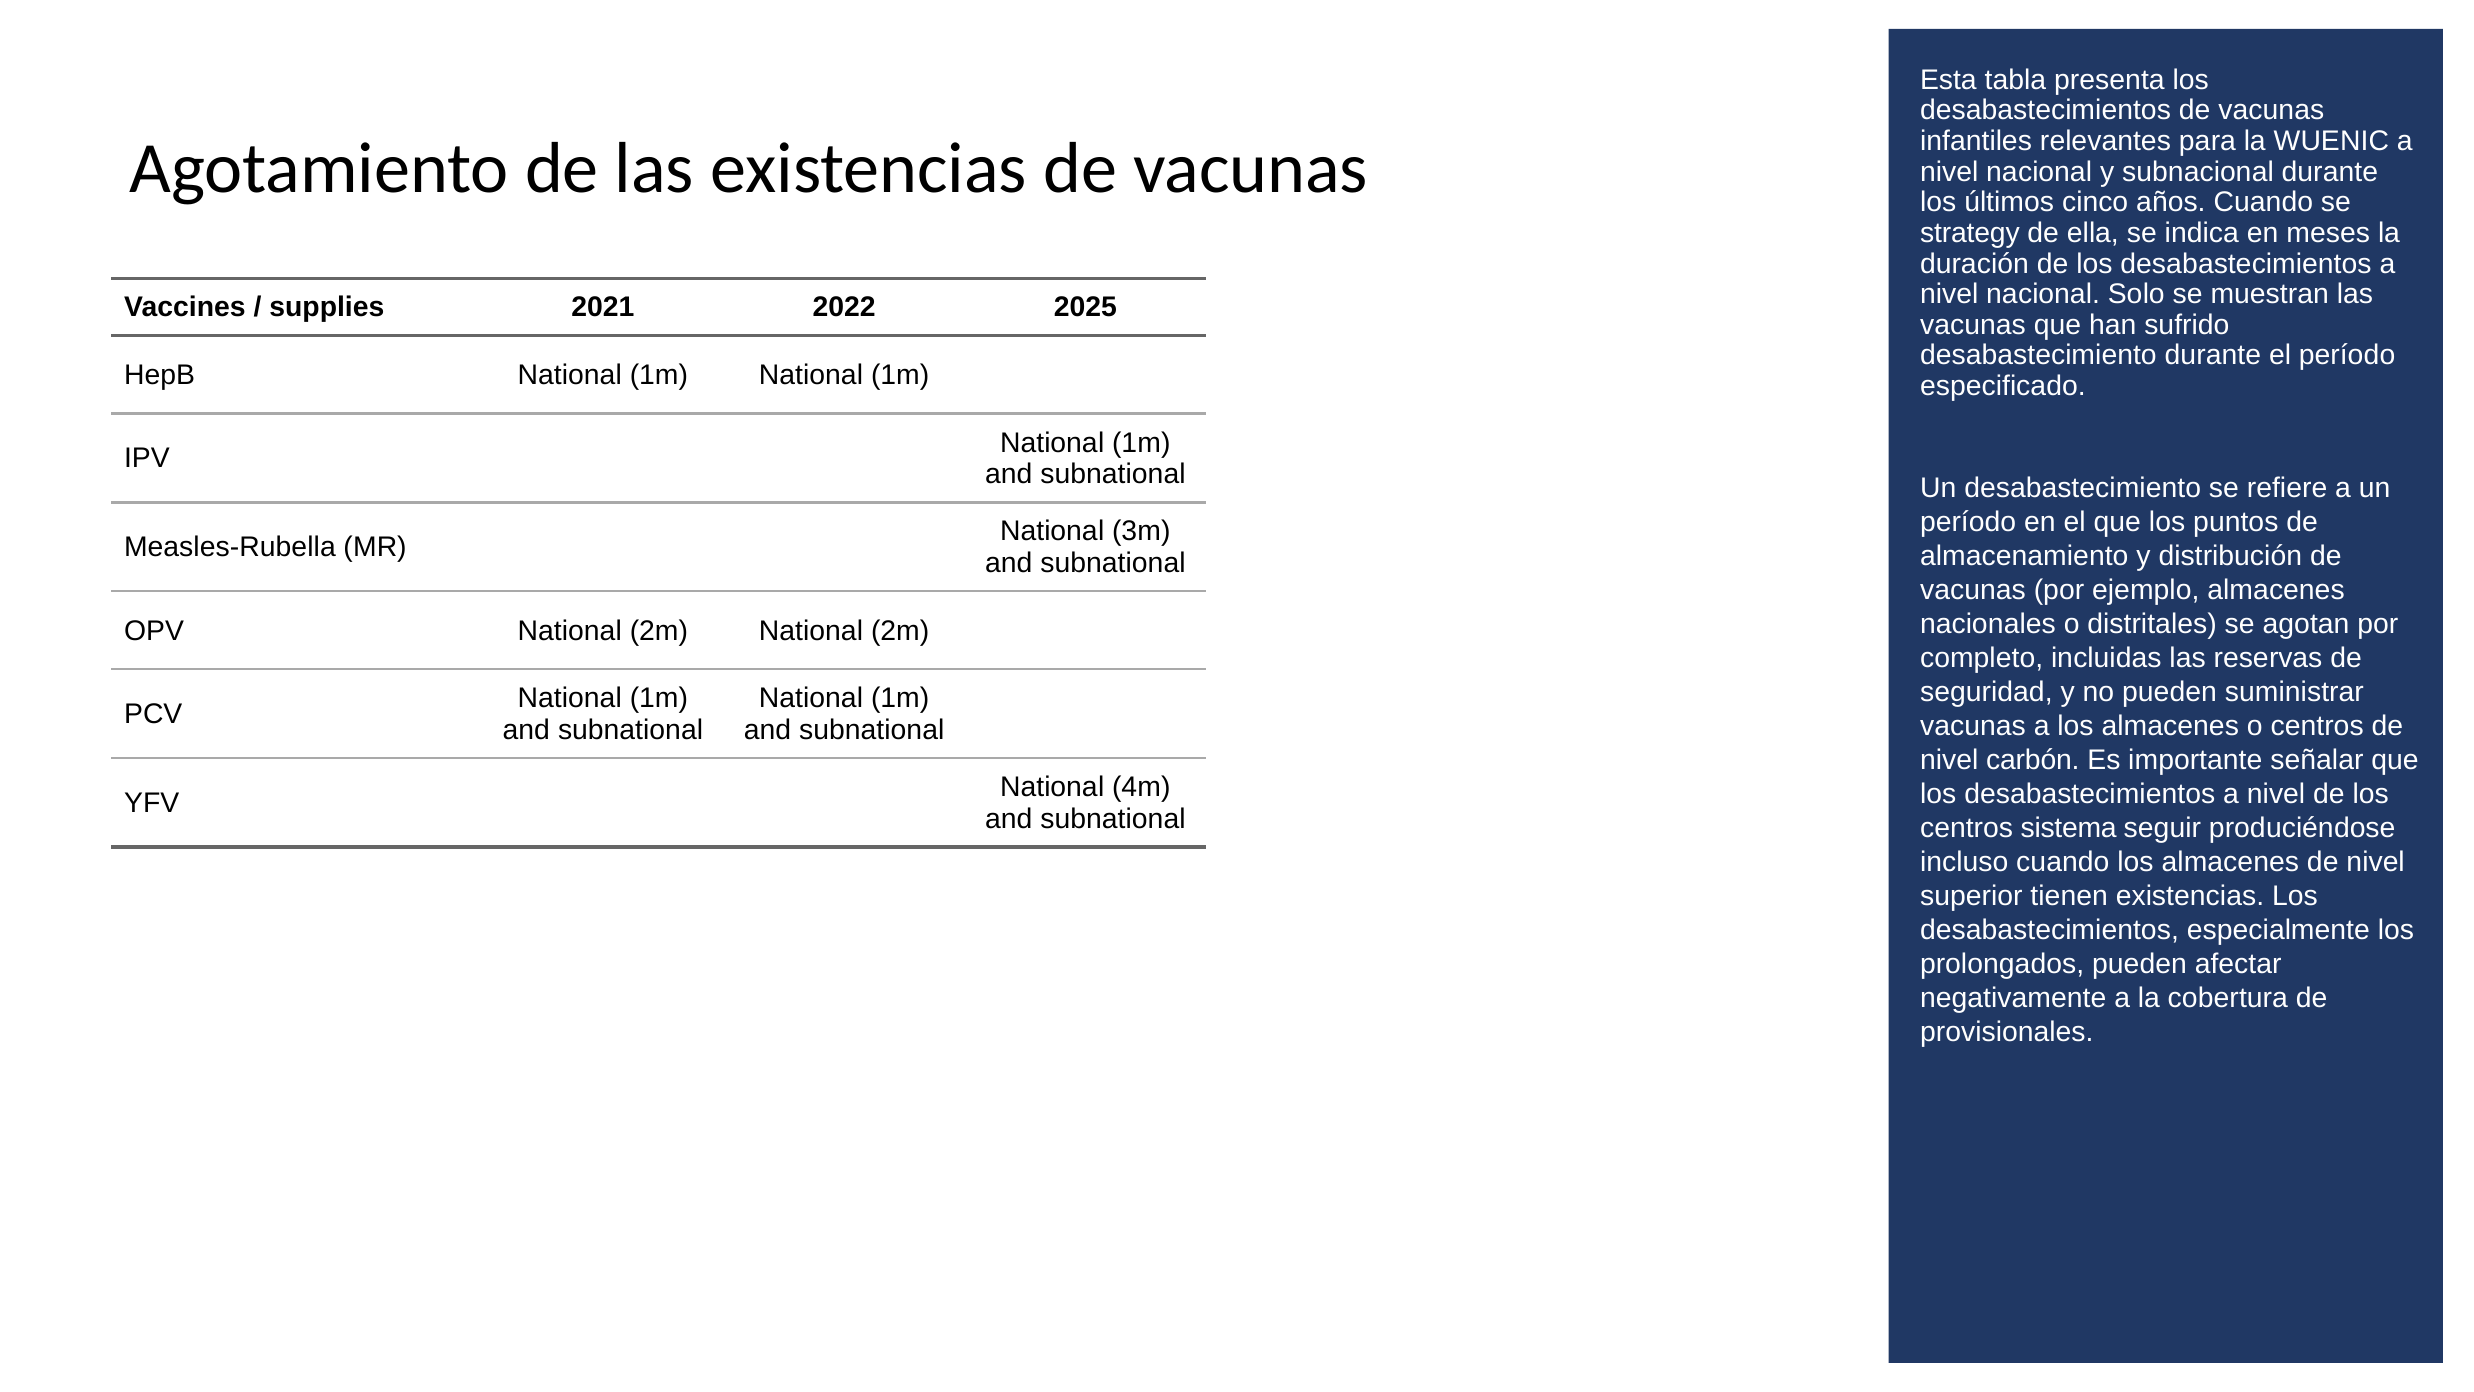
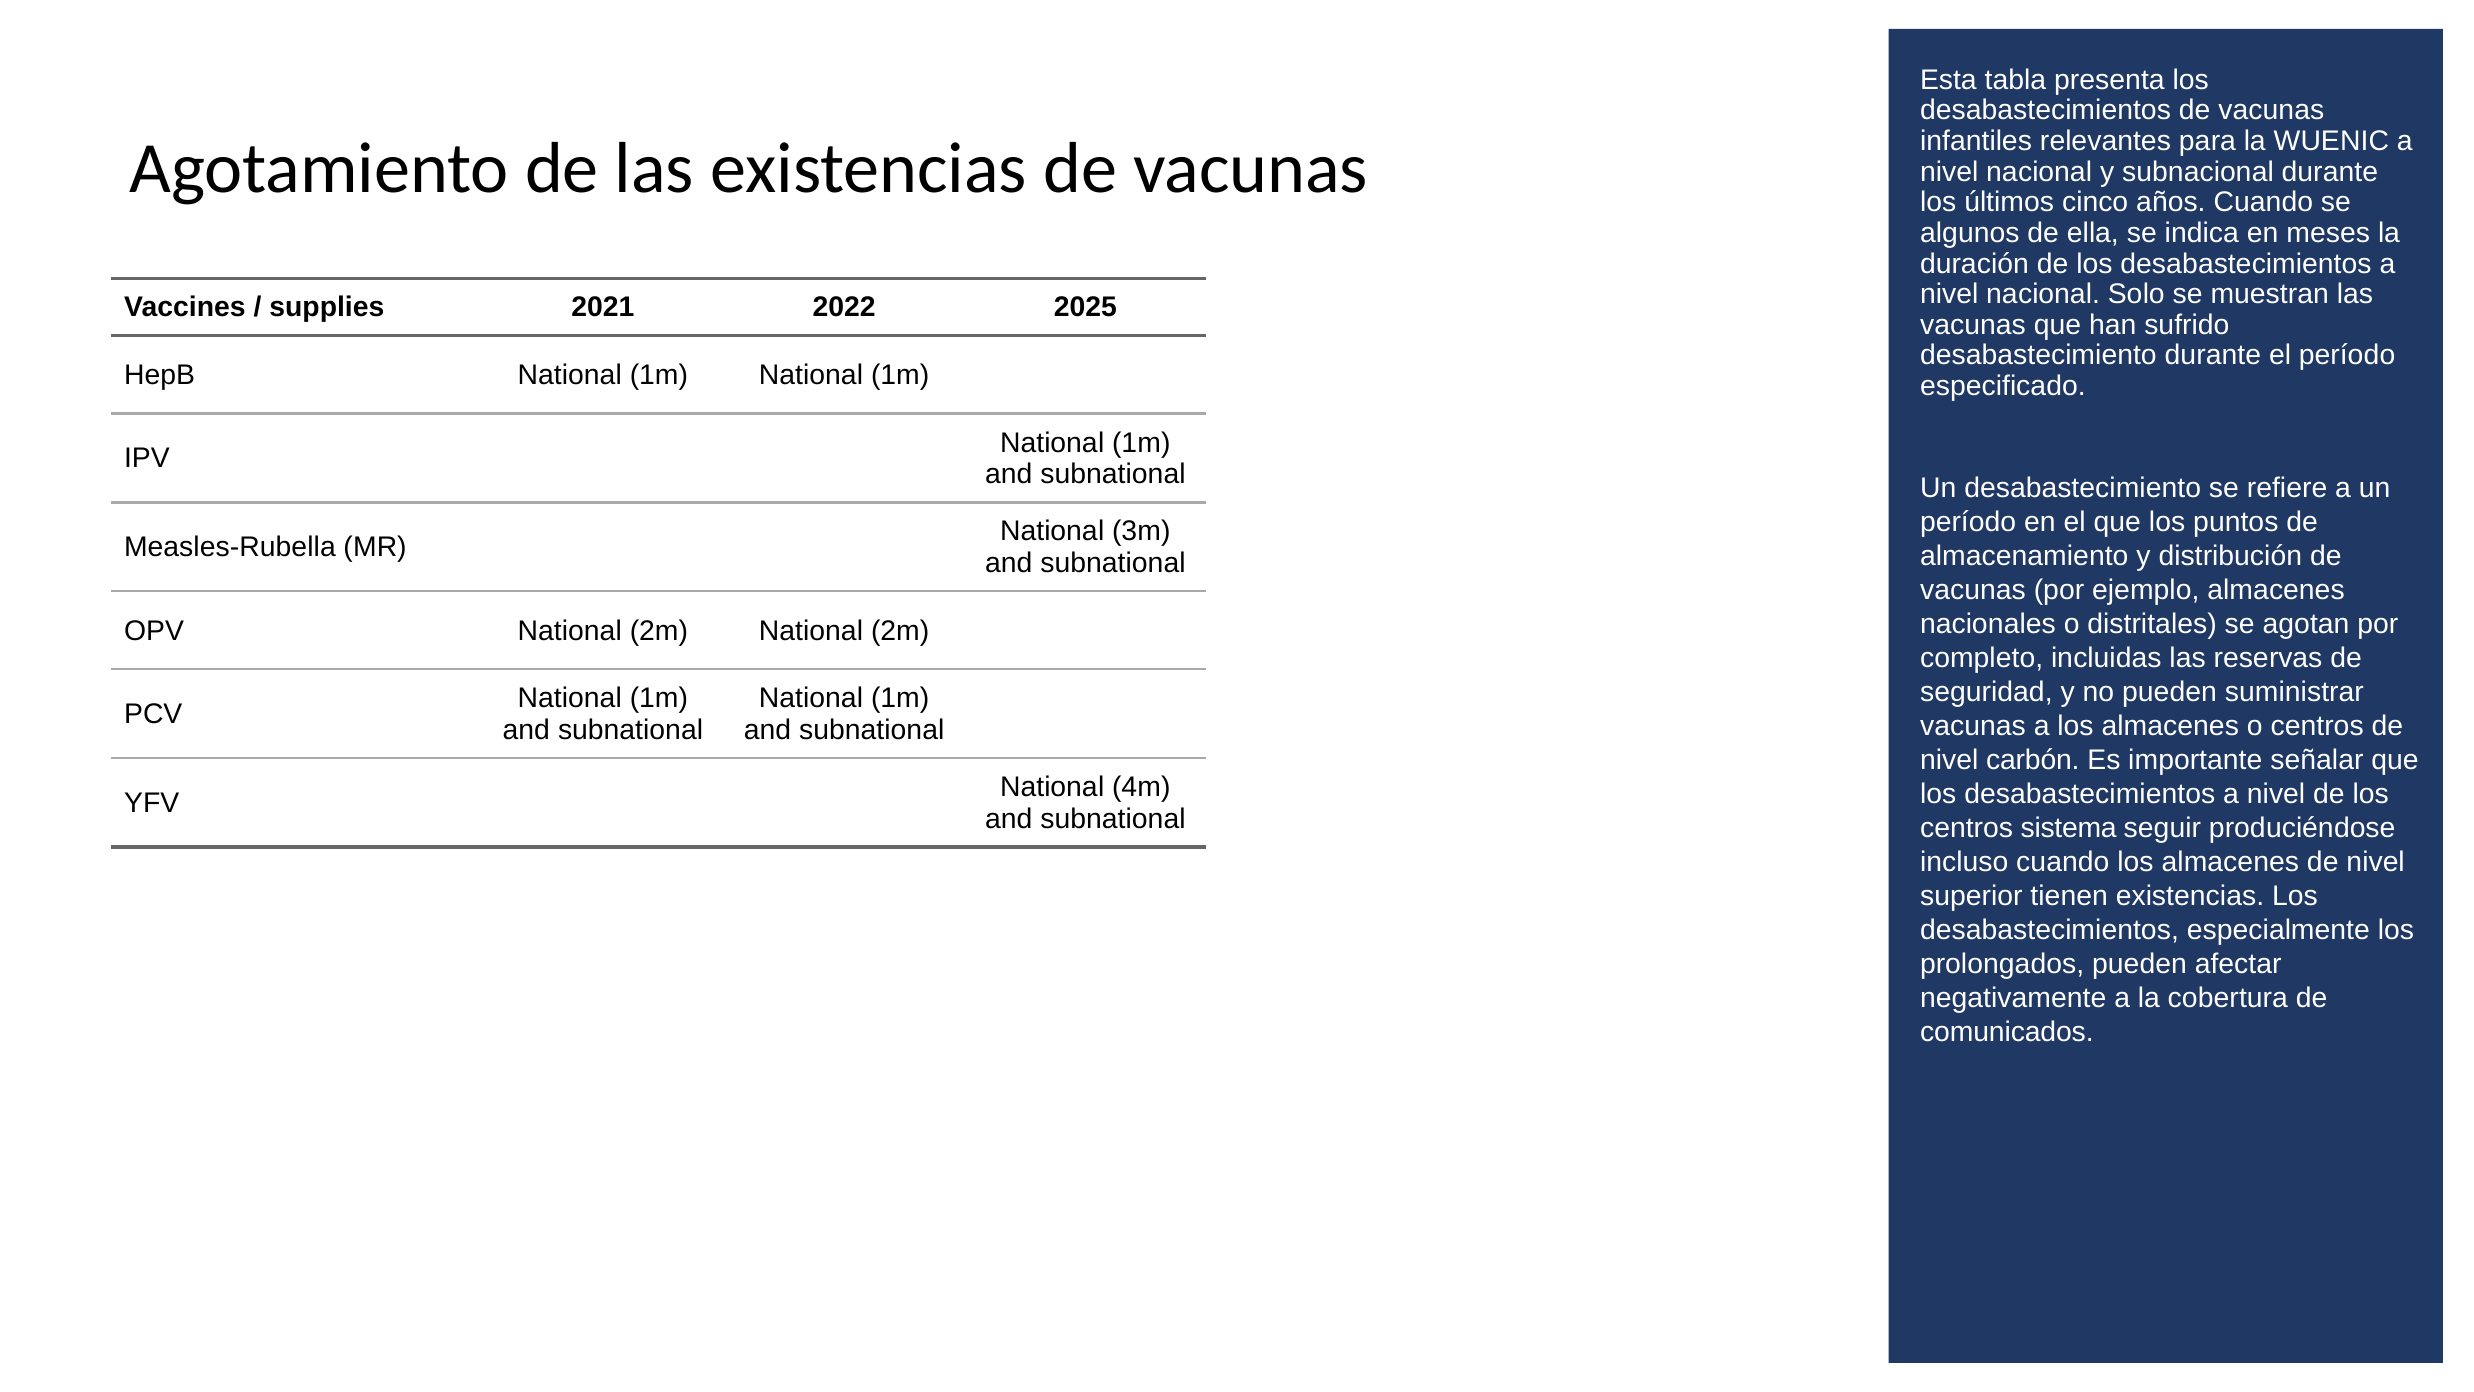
strategy: strategy -> algunos (1970, 233)
provisionales: provisionales -> comunicados (2007, 1032)
